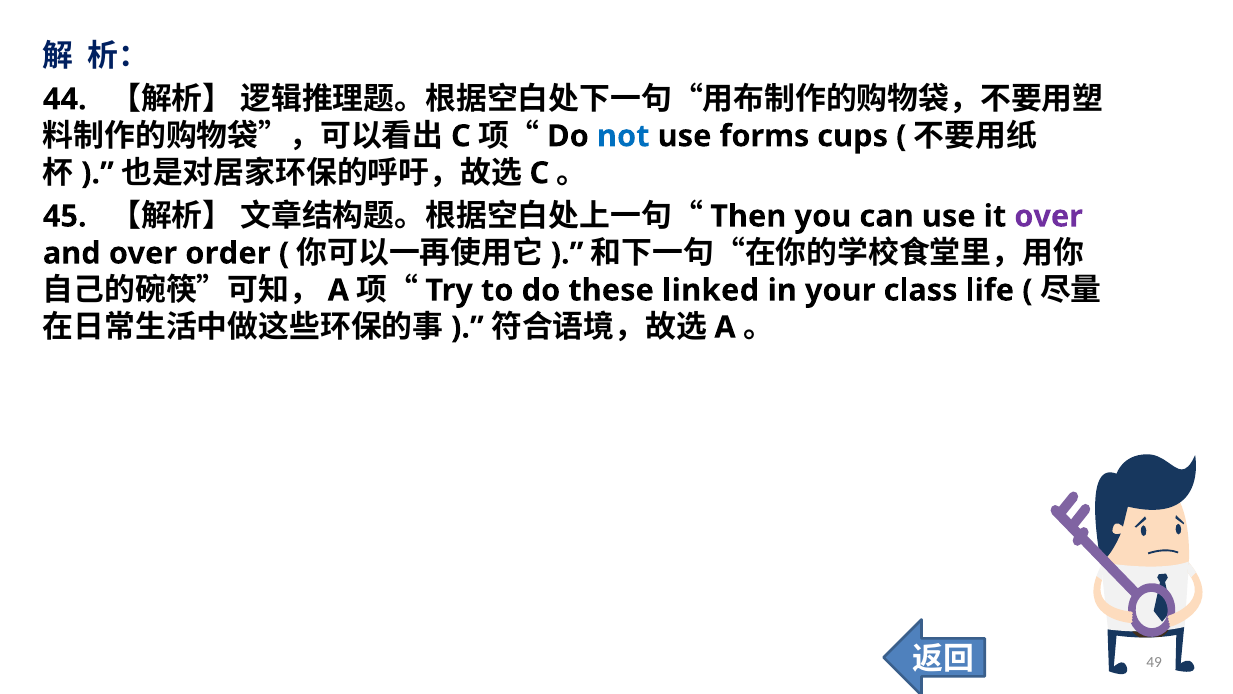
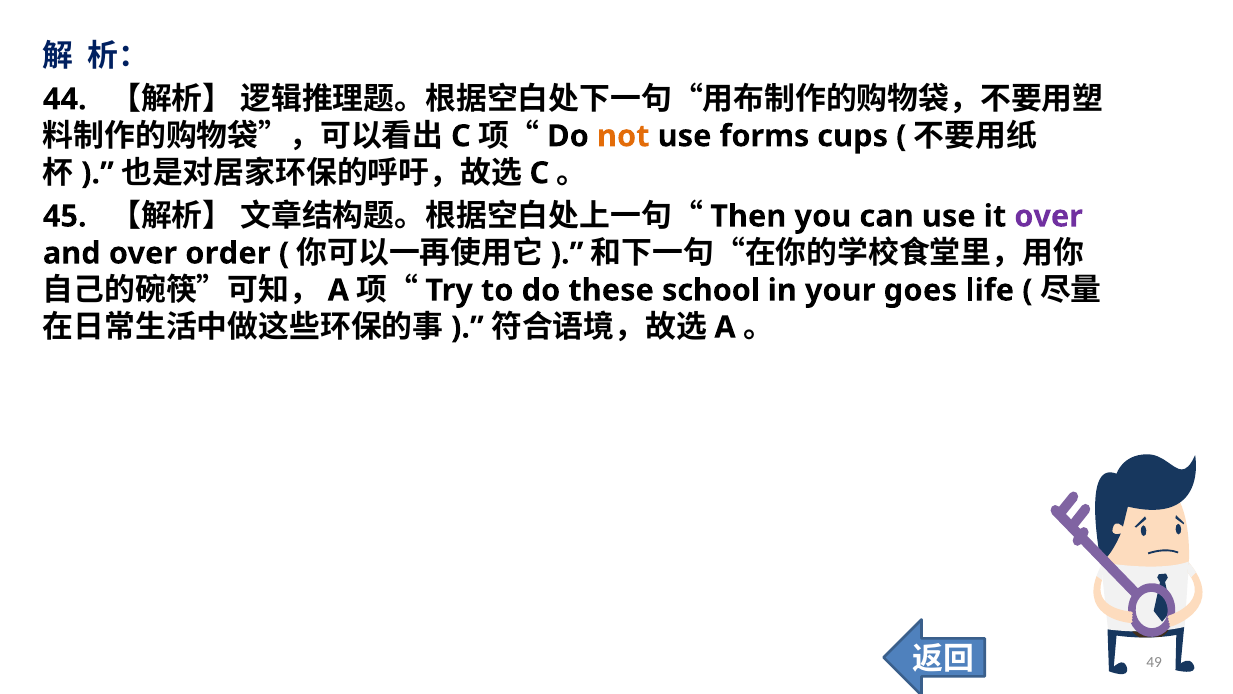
not colour: blue -> orange (623, 136)
linked: linked -> school (711, 290)
class: class -> goes (920, 290)
